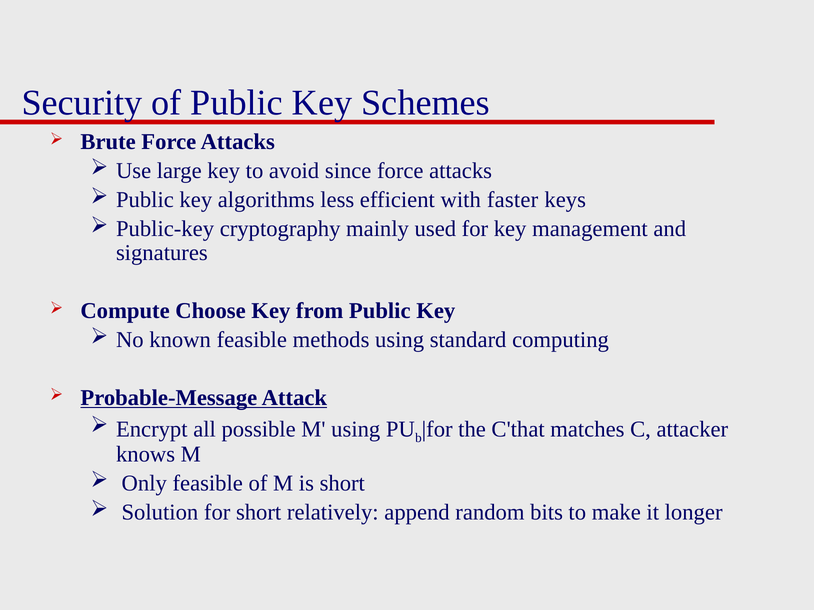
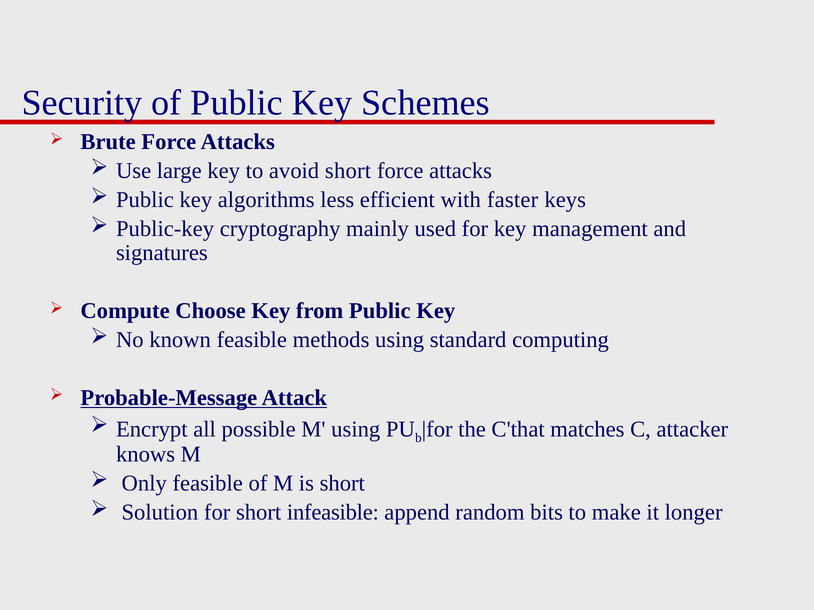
avoid since: since -> short (348, 171)
relatively: relatively -> infeasible (333, 512)
